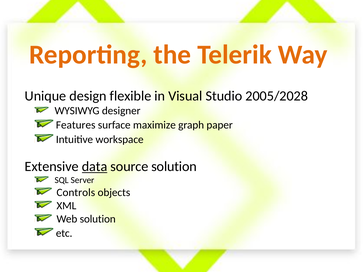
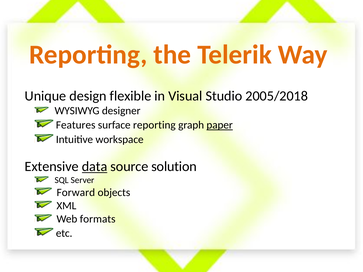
2005/2028: 2005/2028 -> 2005/2018 (277, 96)
surface maximize: maximize -> reporting (154, 125)
paper underline: none -> present (220, 125)
Controls: Controls -> Forward (76, 193)
Web solution: solution -> formats (98, 219)
